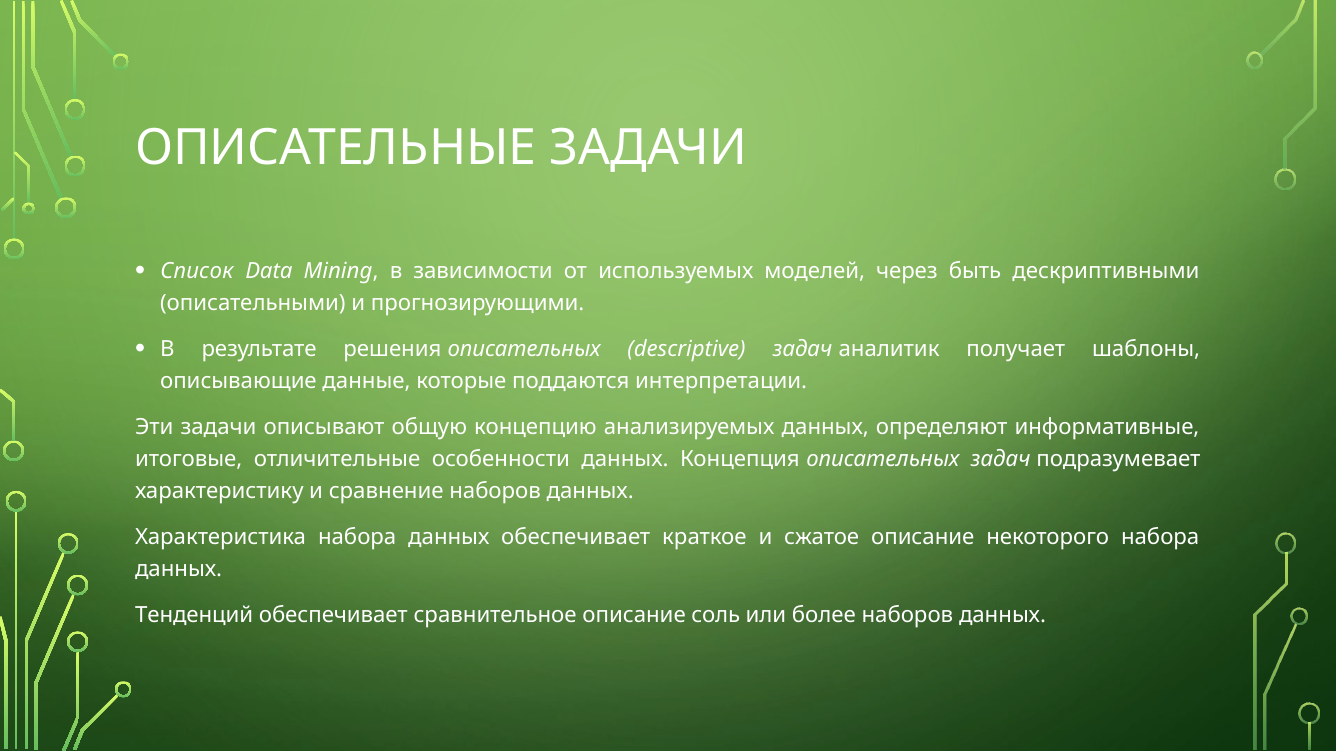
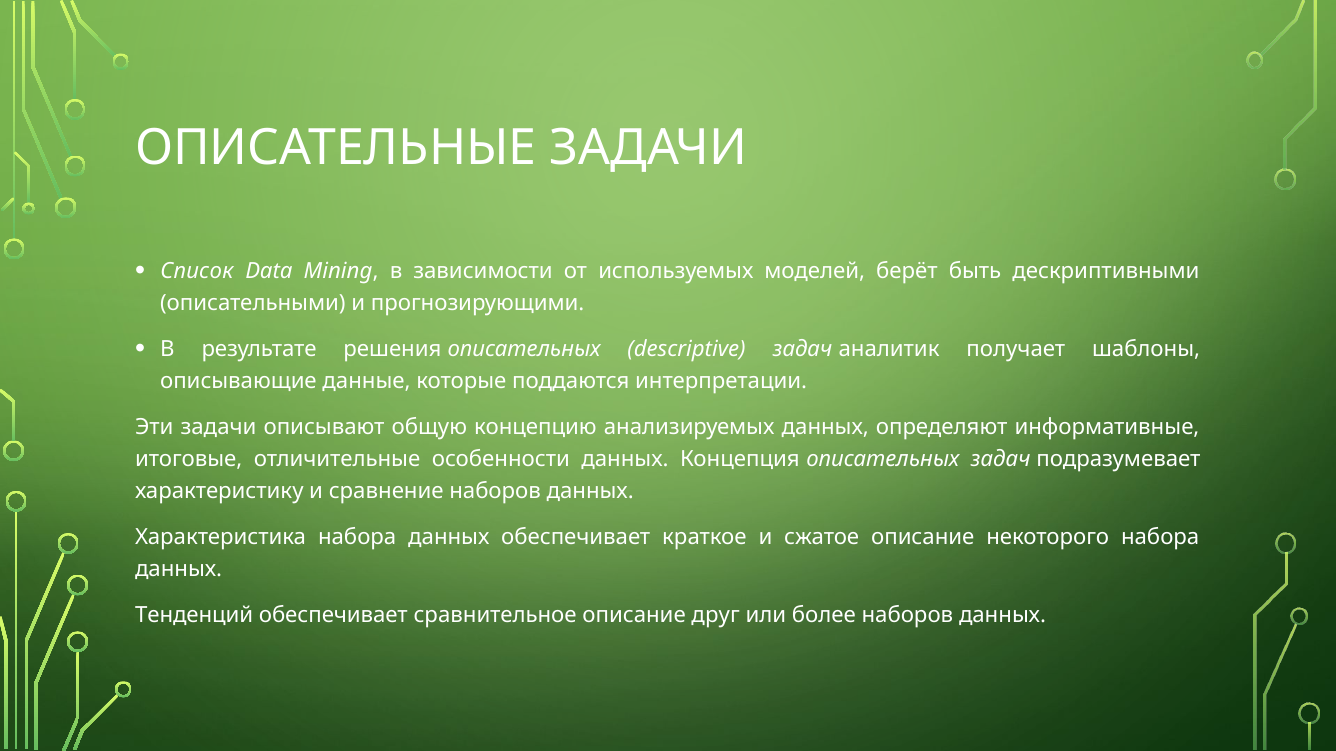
через: через -> берёт (907, 272)
соль: соль -> друг (716, 616)
